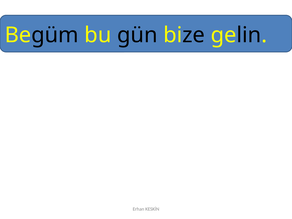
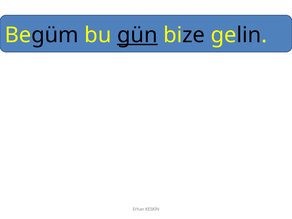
gün underline: none -> present (137, 35)
